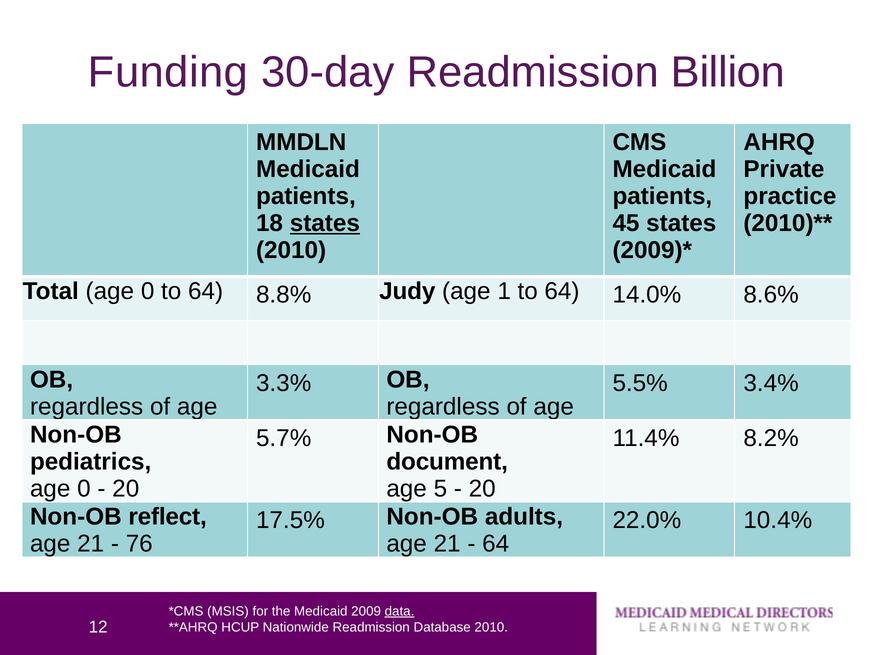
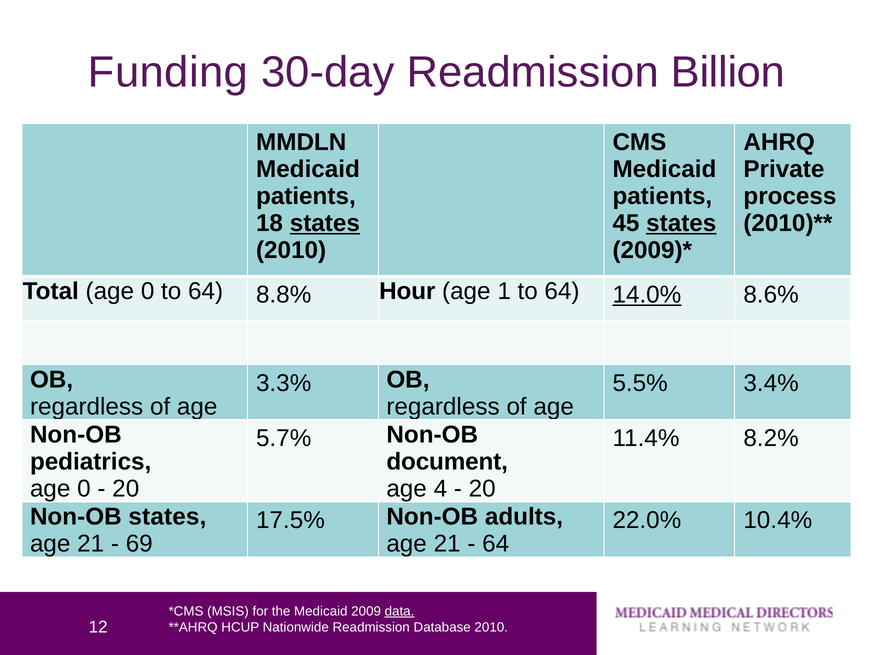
practice: practice -> process (790, 196)
states underline: none -> present (681, 223)
Judy: Judy -> Hour (407, 291)
14.0% underline: none -> present (647, 295)
5: 5 -> 4 (440, 489)
Non-OB reflect: reflect -> states (167, 517)
76: 76 -> 69 (139, 544)
